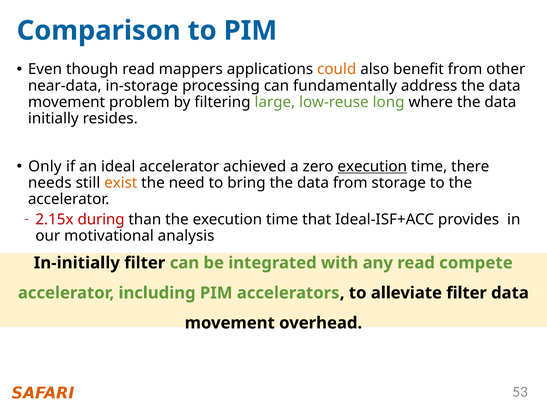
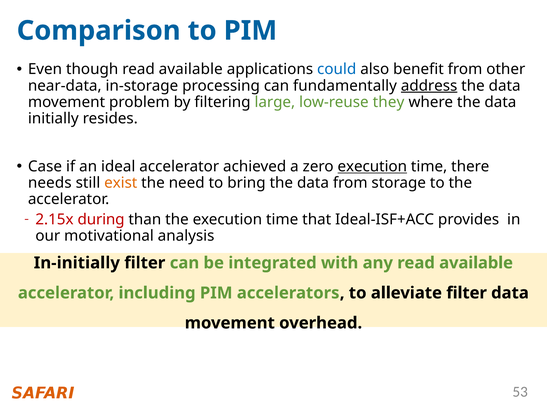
though read mappers: mappers -> available (191, 69)
could colour: orange -> blue (337, 69)
address underline: none -> present (429, 86)
long: long -> they (389, 102)
Only: Only -> Case (45, 167)
any read compete: compete -> available (476, 263)
